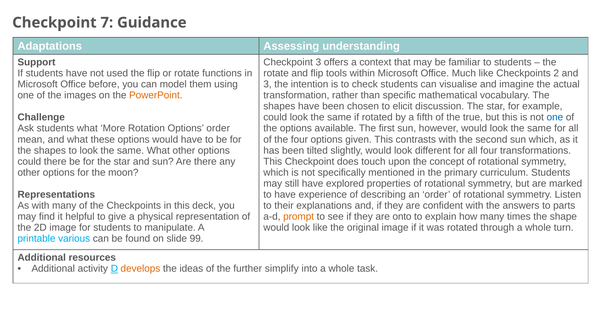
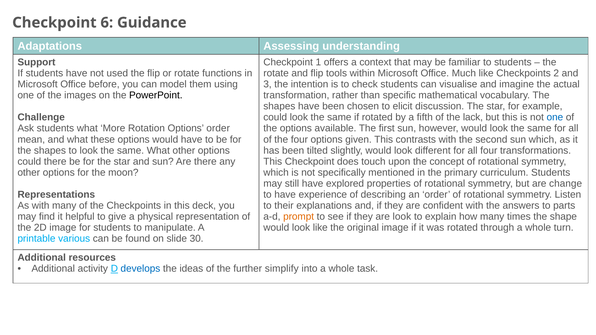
7: 7 -> 6 (107, 23)
Checkpoint 3: 3 -> 1 (318, 62)
PowerPoint colour: orange -> black (156, 95)
true: true -> lack (473, 117)
marked: marked -> change (566, 184)
are onto: onto -> look (402, 217)
99: 99 -> 30 (197, 239)
develops colour: orange -> blue (140, 269)
